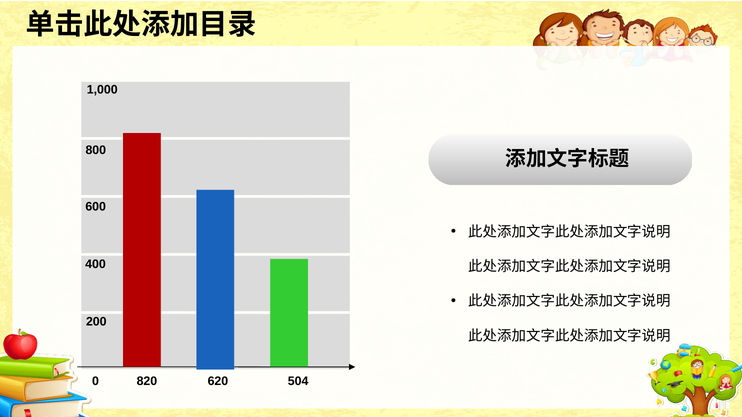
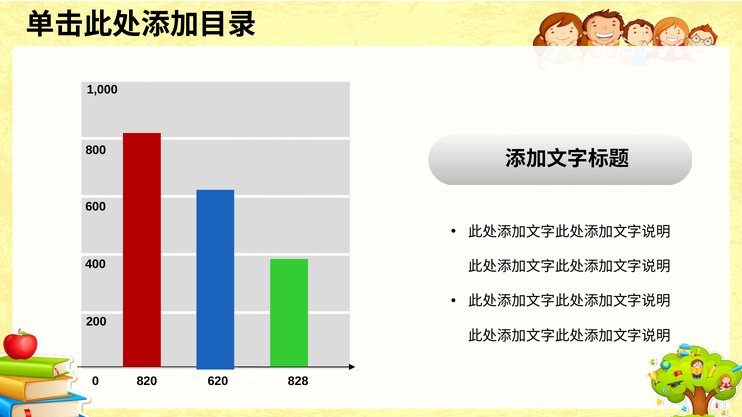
504: 504 -> 828 (298, 381)
